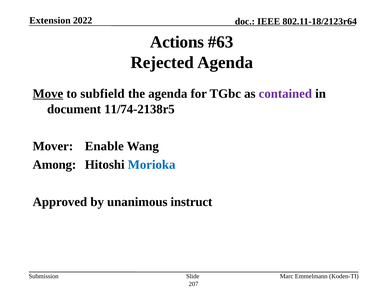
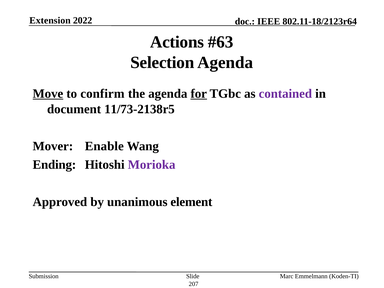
Rejected: Rejected -> Selection (162, 63)
subfield: subfield -> confirm (102, 94)
for underline: none -> present (199, 94)
11/74-2138r5: 11/74-2138r5 -> 11/73-2138r5 (139, 109)
Among: Among -> Ending (54, 165)
Morioka colour: blue -> purple (152, 165)
instruct: instruct -> element (191, 202)
